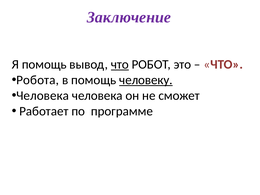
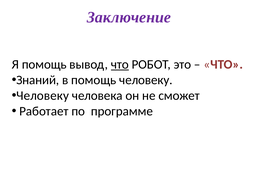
Робота: Робота -> Знаний (38, 80)
человеку underline: present -> none (146, 80)
Человека: Человека -> Человеку (43, 96)
